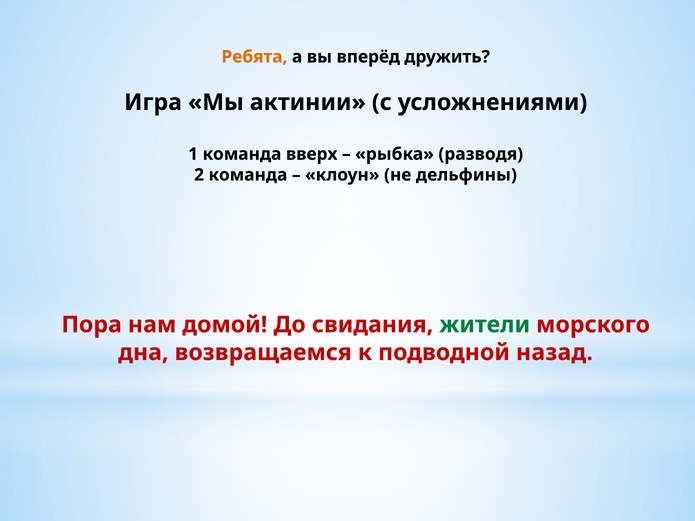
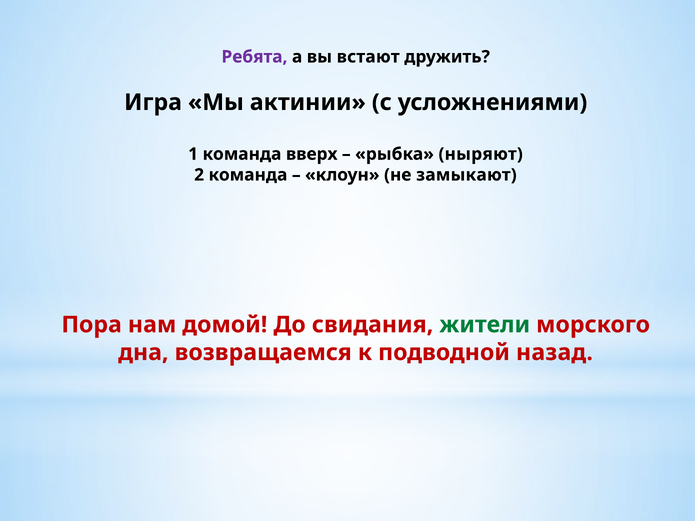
Ребята colour: orange -> purple (254, 57)
вперёд: вперёд -> встают (368, 57)
разводя: разводя -> ныряют (481, 154)
дельфины: дельфины -> замыкают (466, 175)
